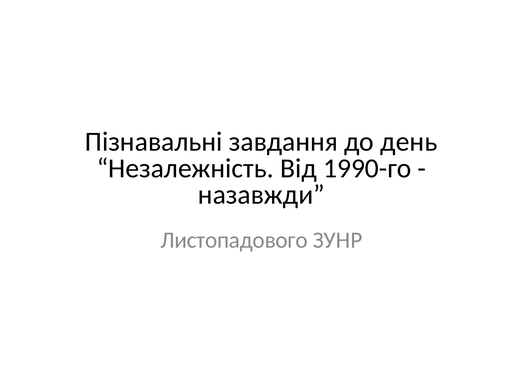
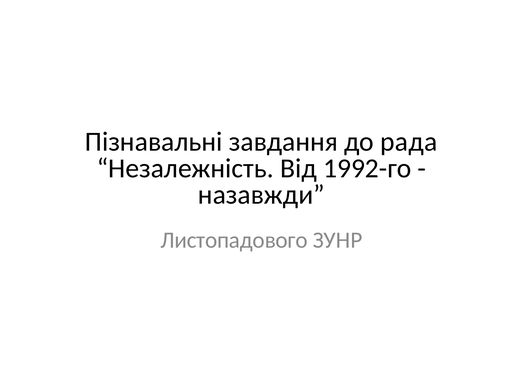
день: день -> рада (409, 142)
1990-го: 1990-го -> 1992-го (367, 168)
